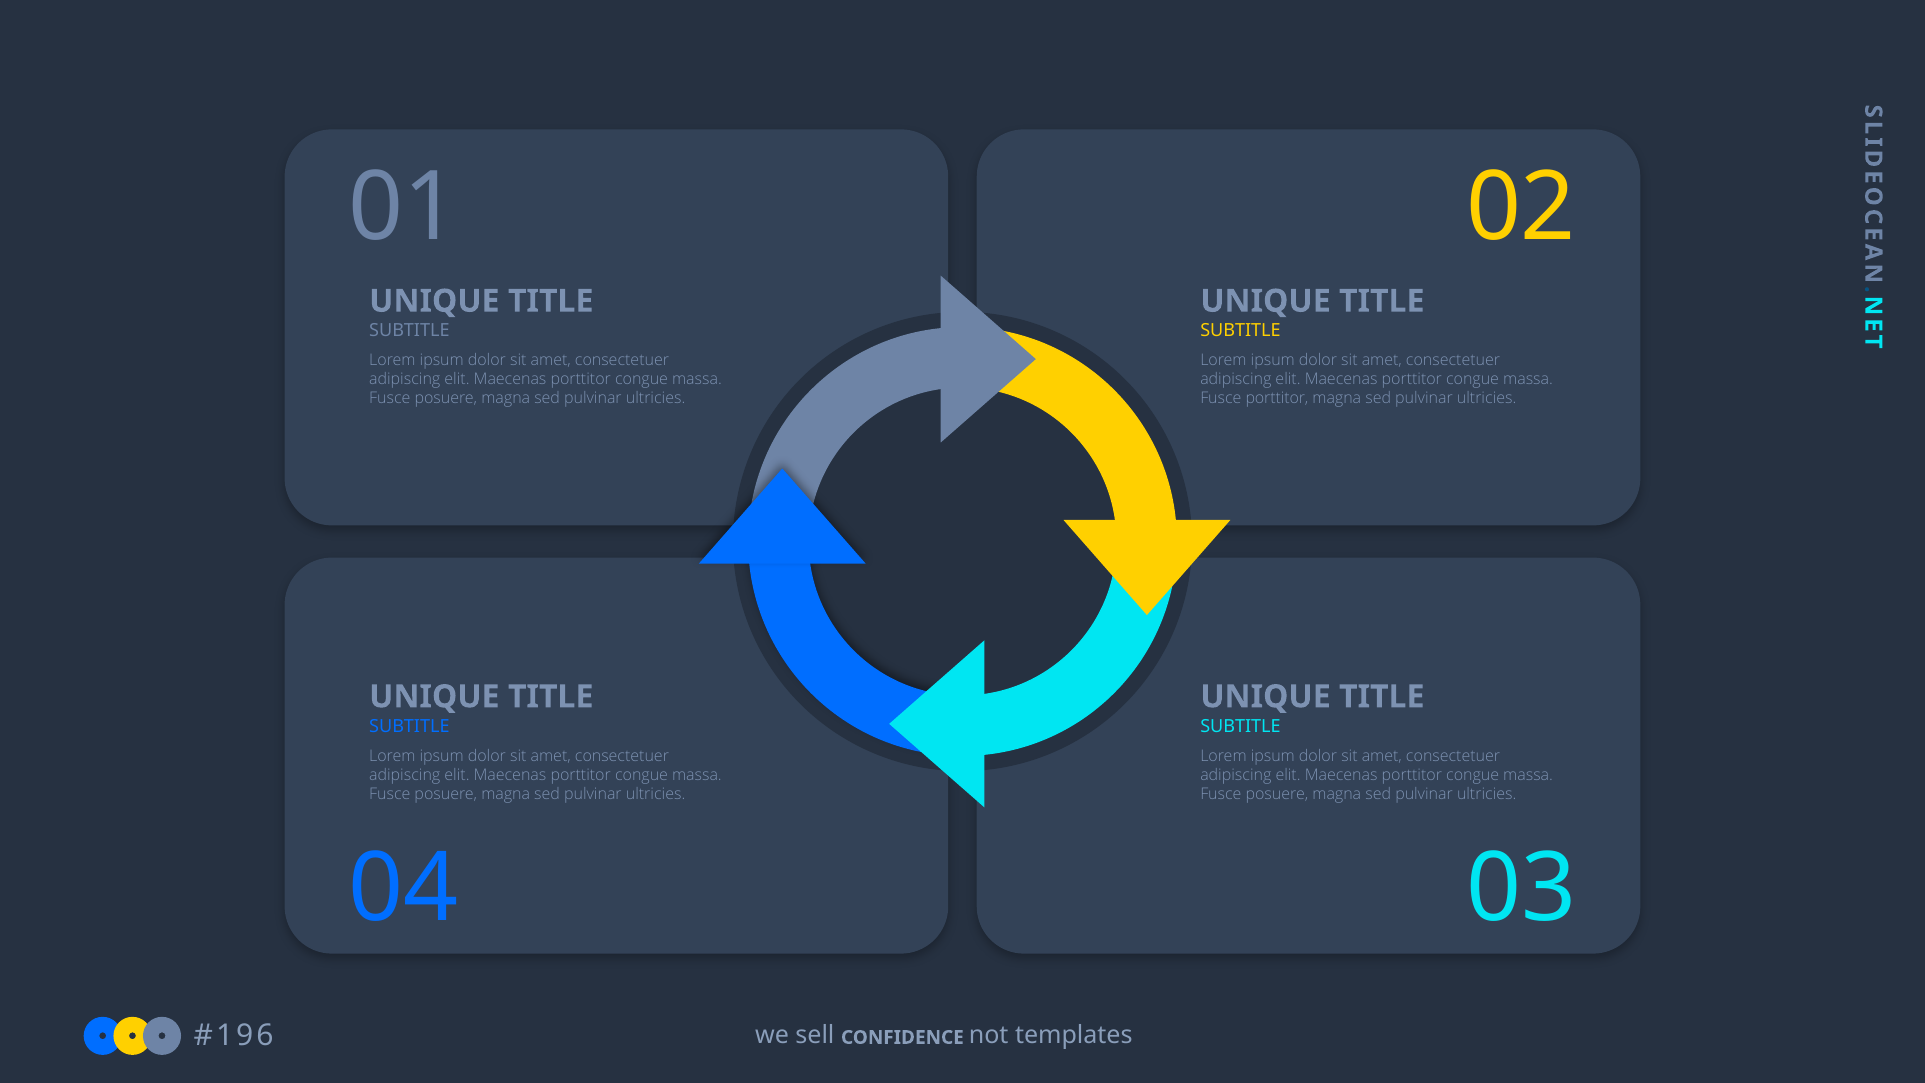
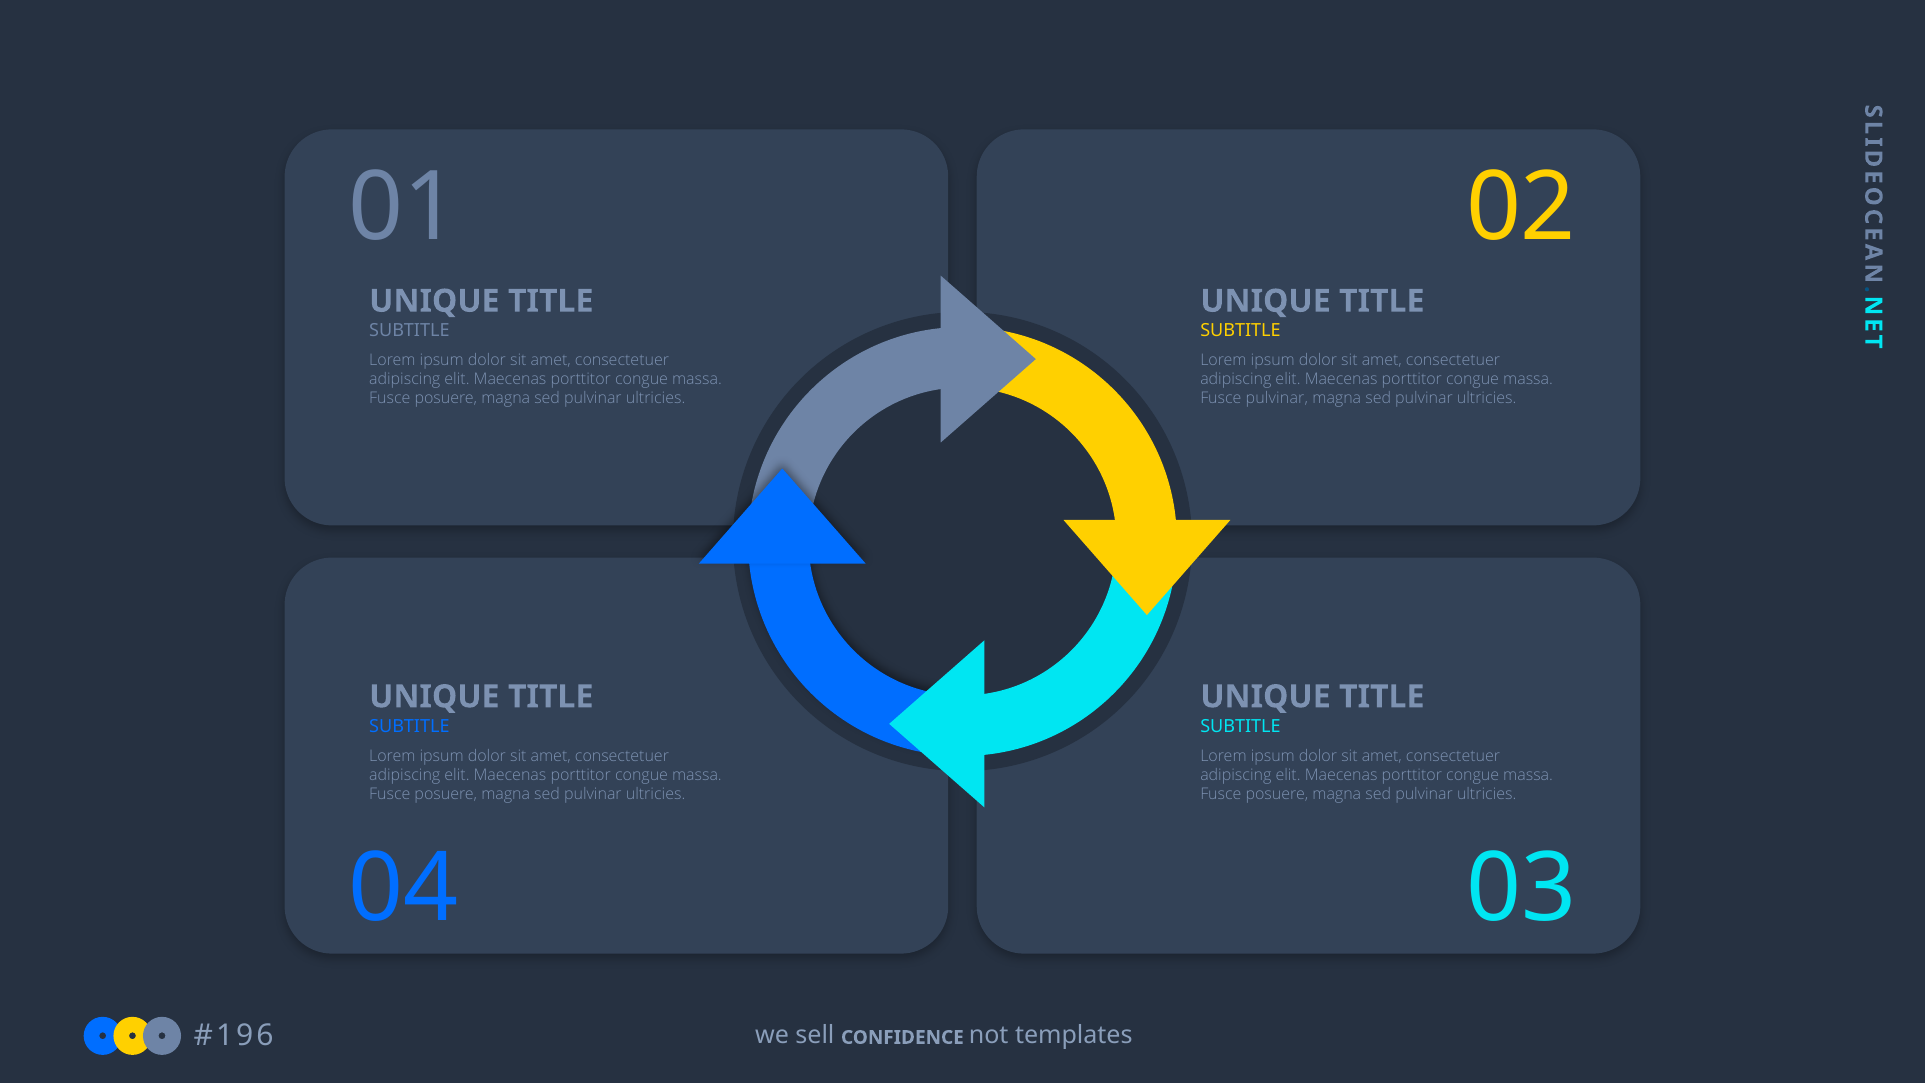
Fusce porttitor: porttitor -> pulvinar (1277, 399)
